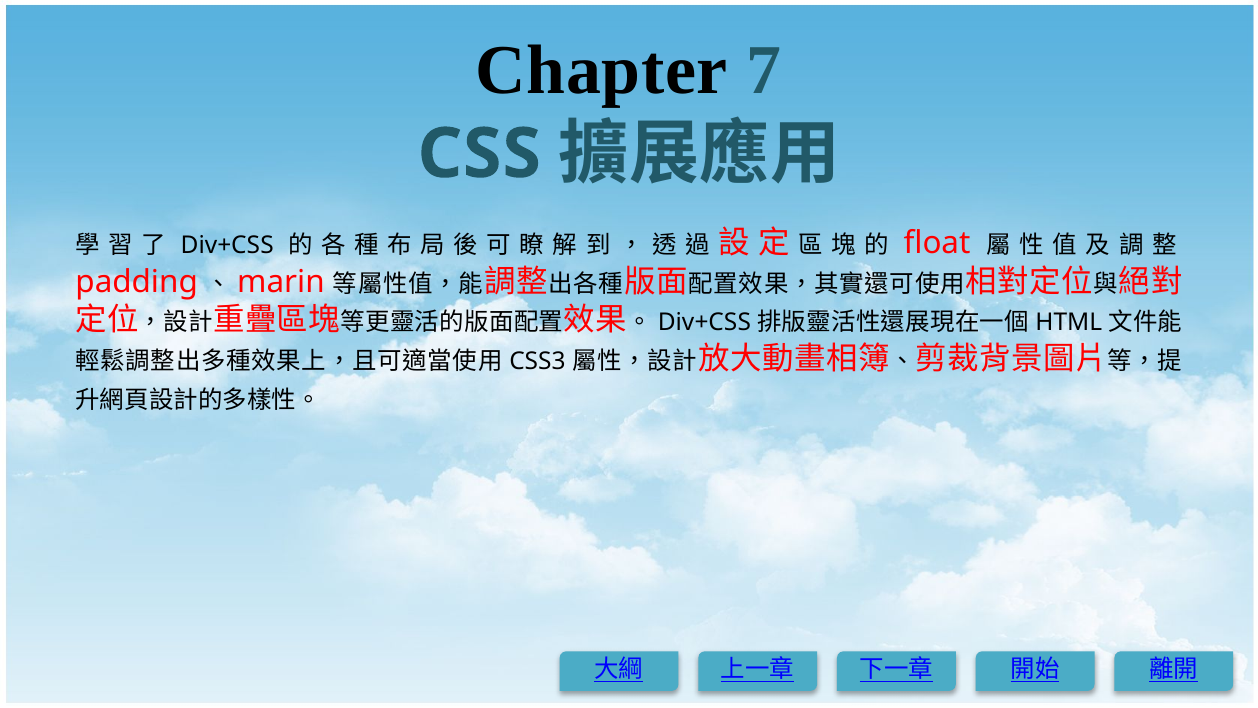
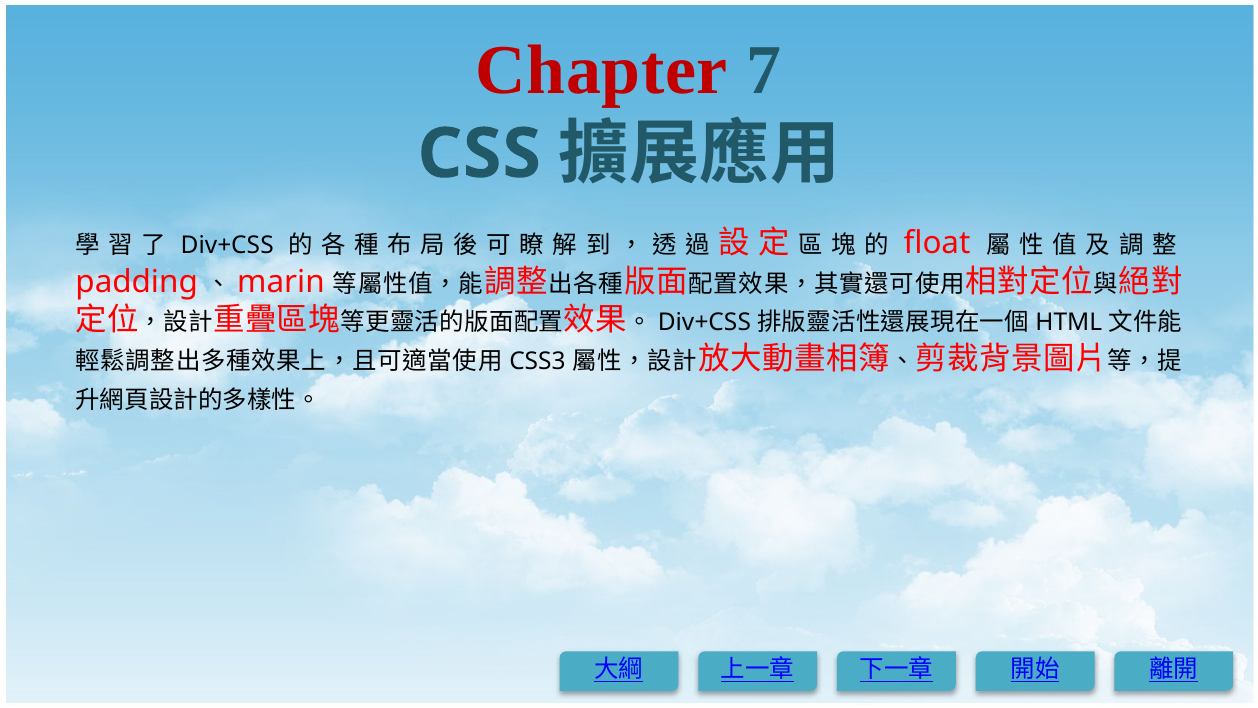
Chapter colour: black -> red (602, 70)
